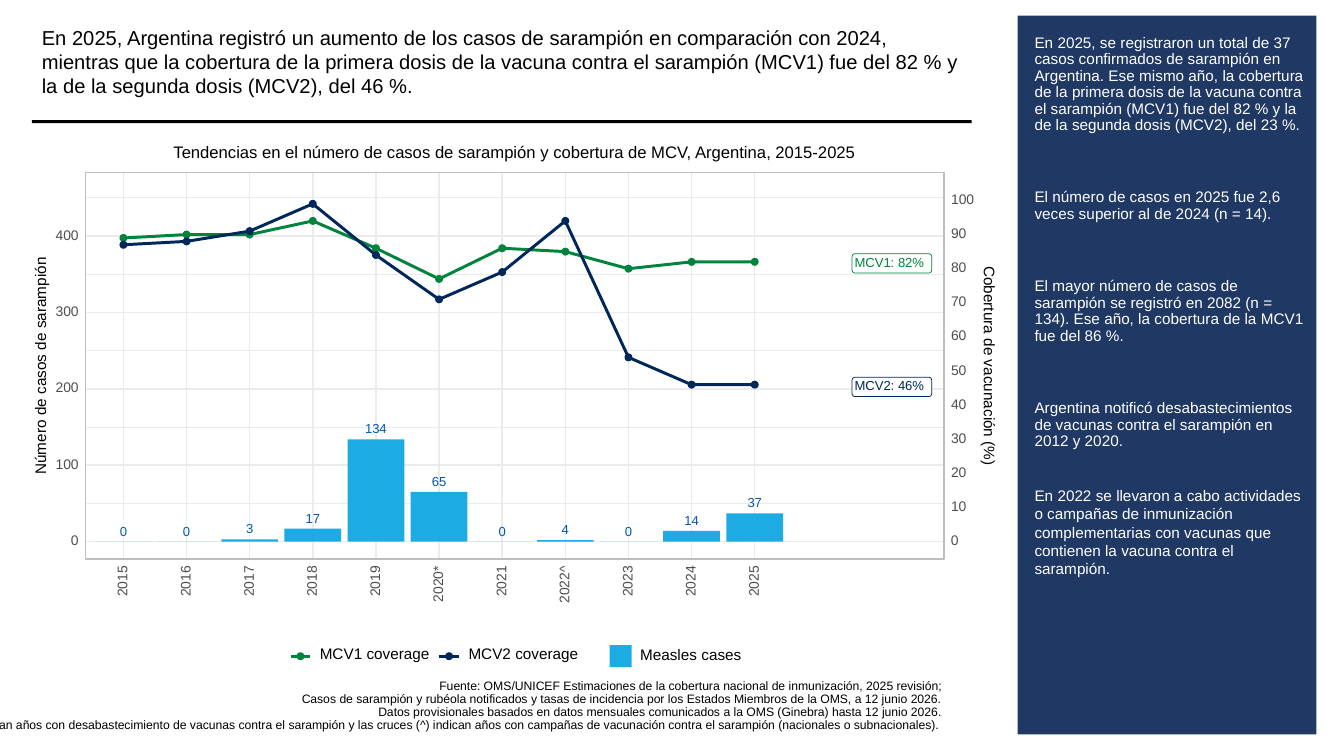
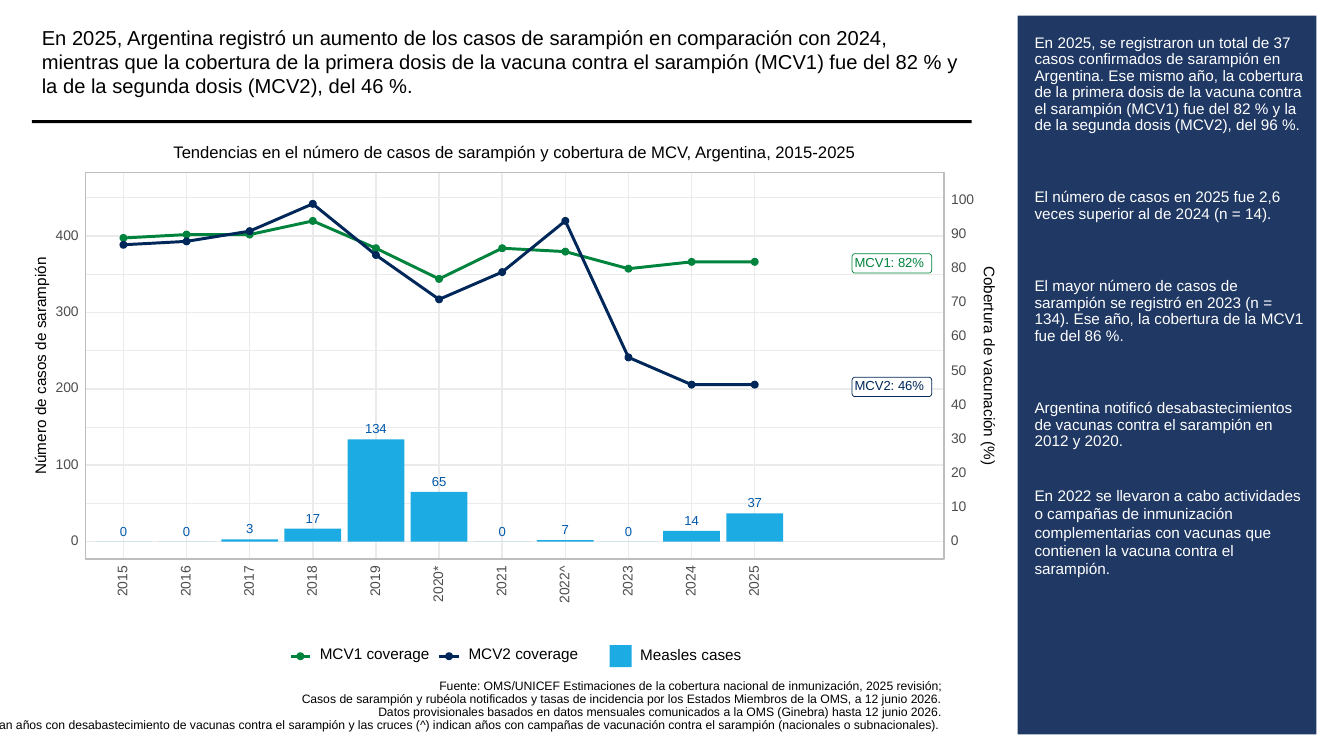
23: 23 -> 96 (1269, 126)
2082: 2082 -> 2023 (1224, 303)
0 4: 4 -> 7 (565, 530)
